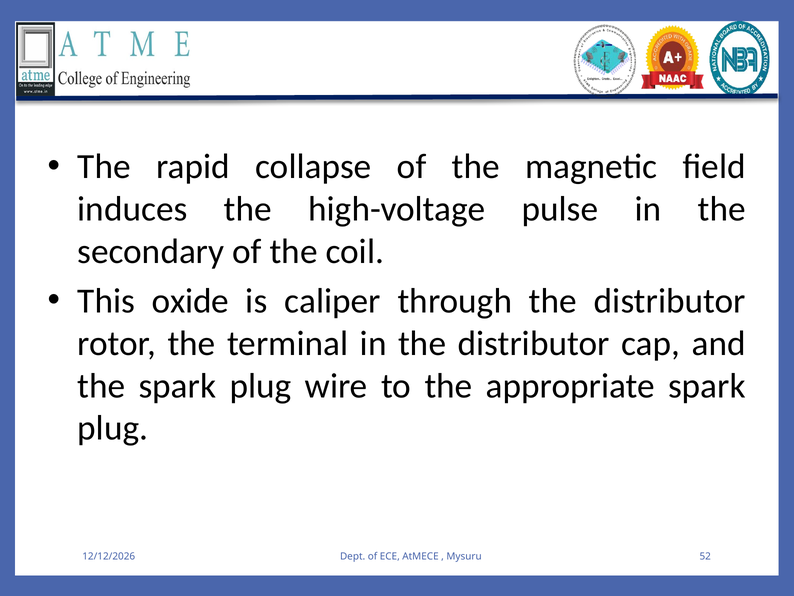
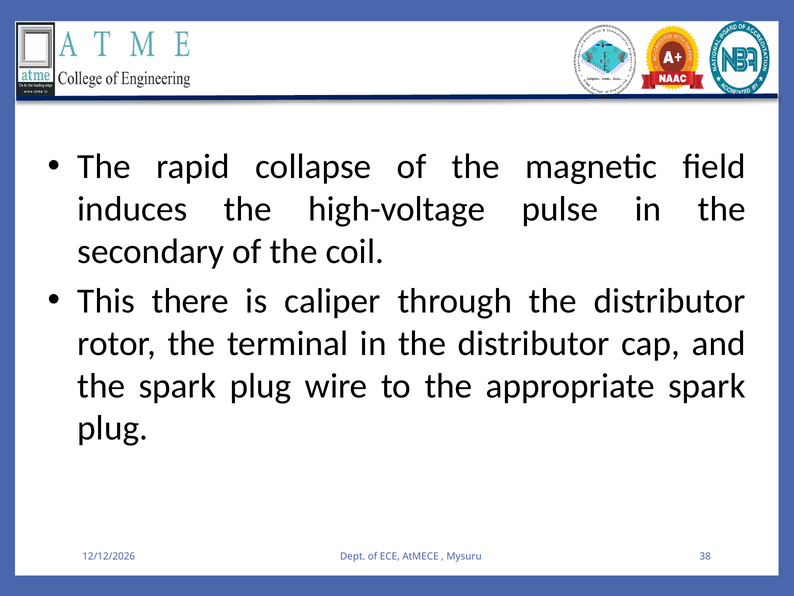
oxide: oxide -> there (190, 301)
52: 52 -> 38 (705, 556)
